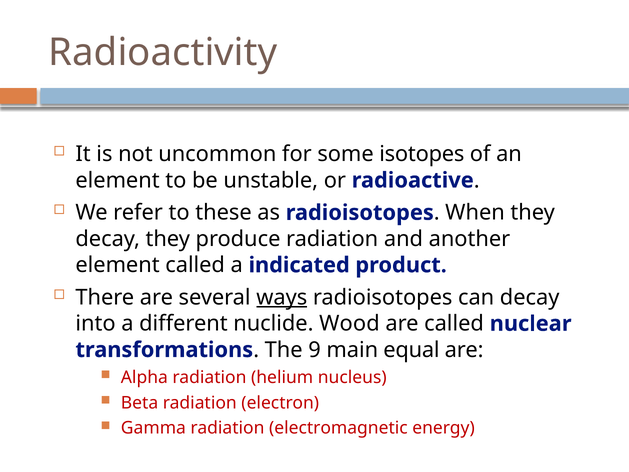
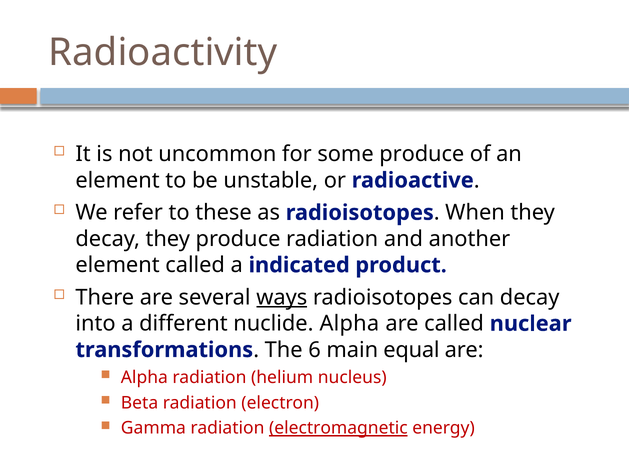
some isotopes: isotopes -> produce (422, 154)
nuclide Wood: Wood -> Alpha (349, 323)
9: 9 -> 6 (315, 350)
electromagnetic underline: none -> present (338, 428)
